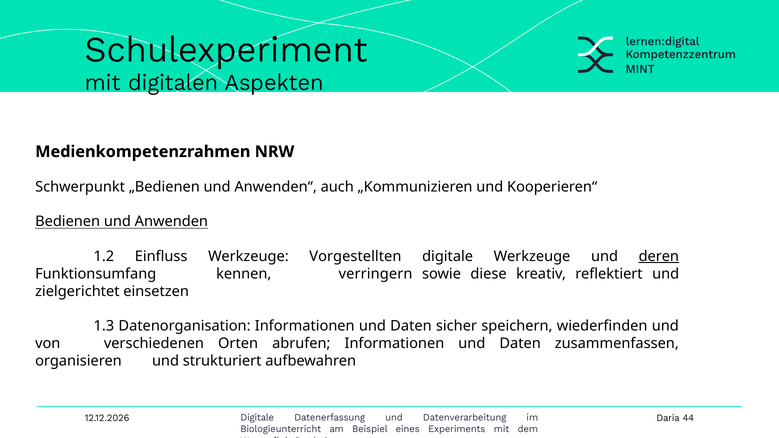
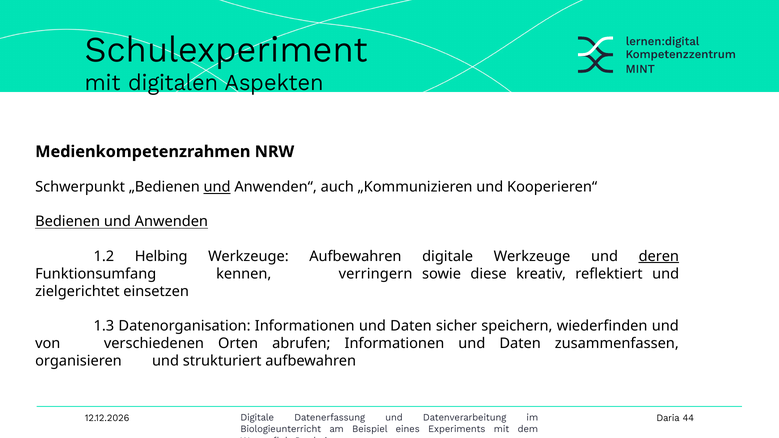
und underline: none -> present (217, 187)
Einfluss: Einfluss -> Helbing (161, 256)
Werkzeuge Vorgestellten: Vorgestellten -> Aufbewahren (355, 256)
